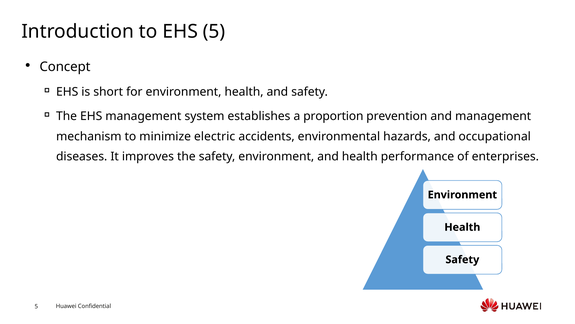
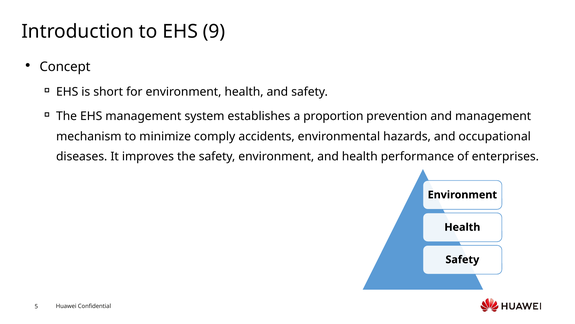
EHS 5: 5 -> 9 (214, 31)
electric: electric -> comply (215, 136)
